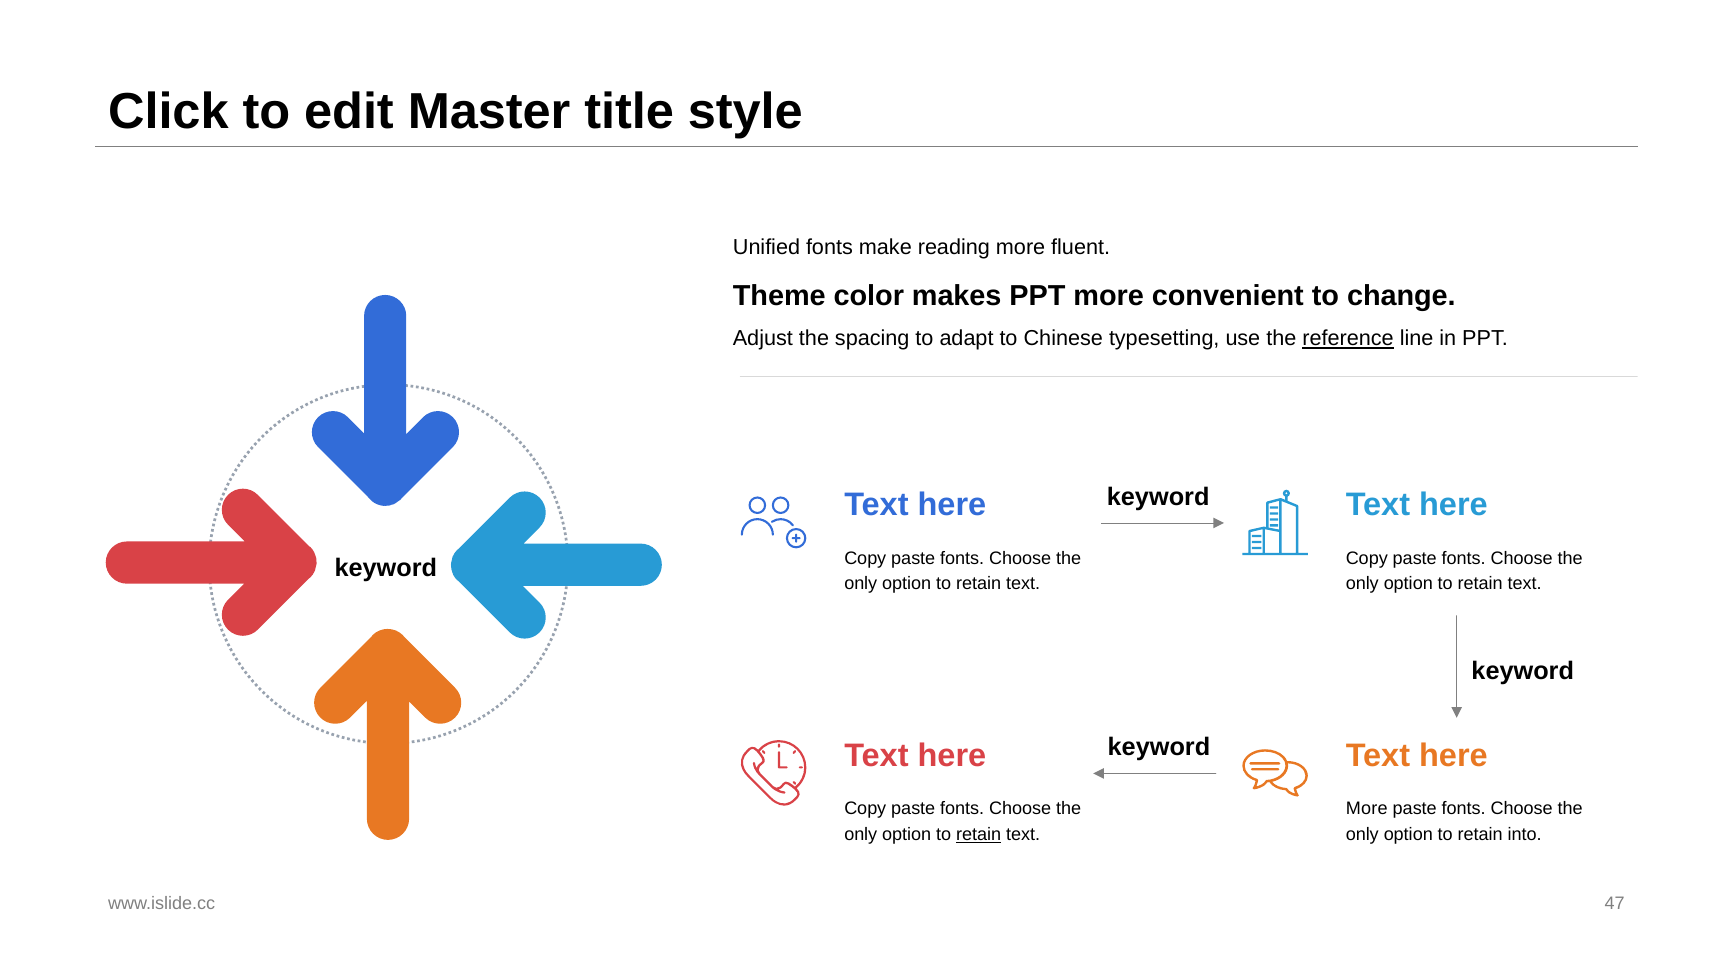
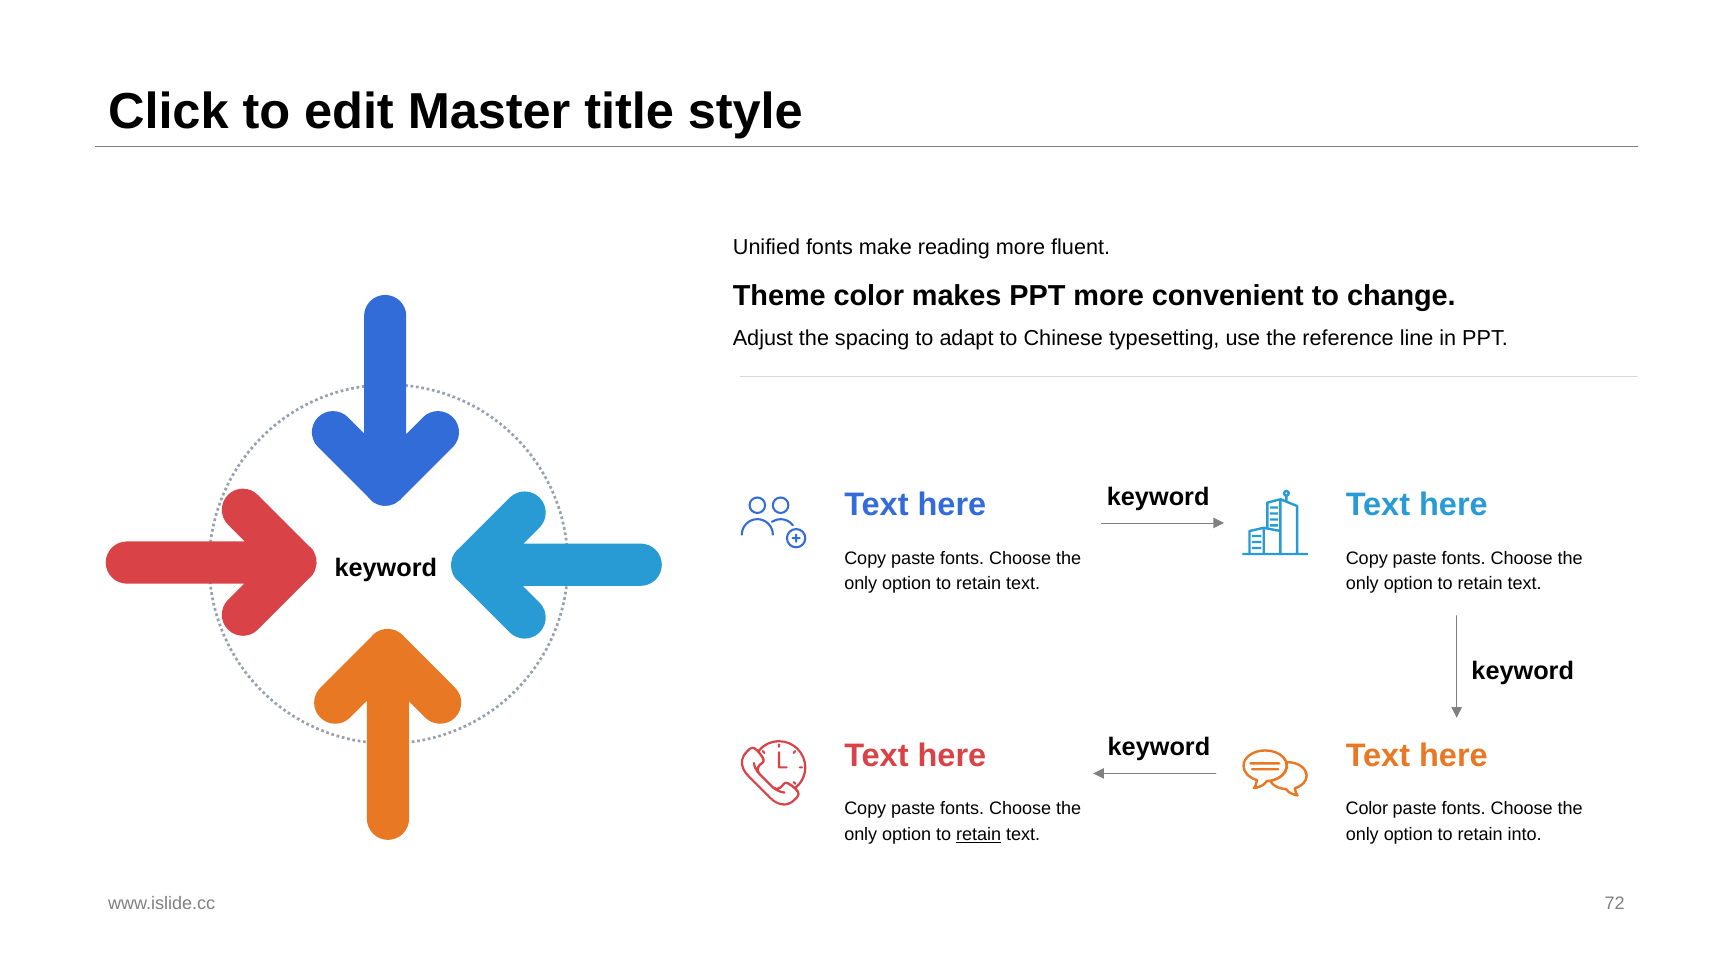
reference underline: present -> none (1348, 339)
More: More -> Color (1367, 808)
47: 47 -> 72 (1615, 903)
